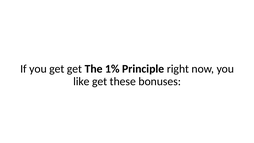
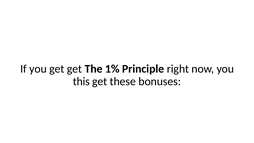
like: like -> this (81, 81)
